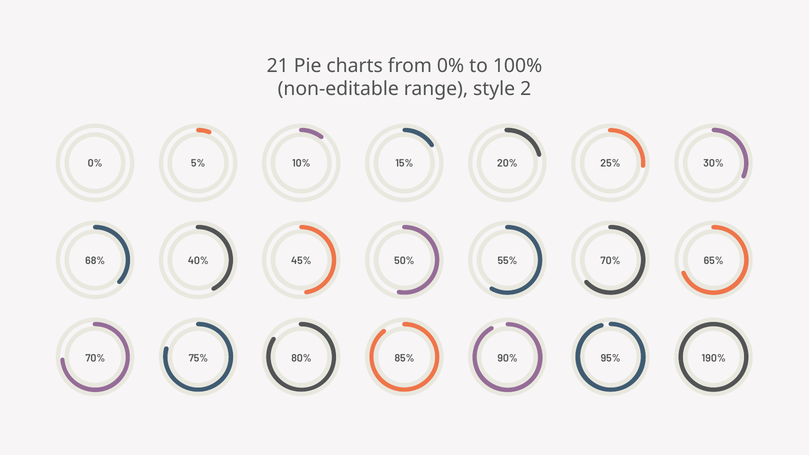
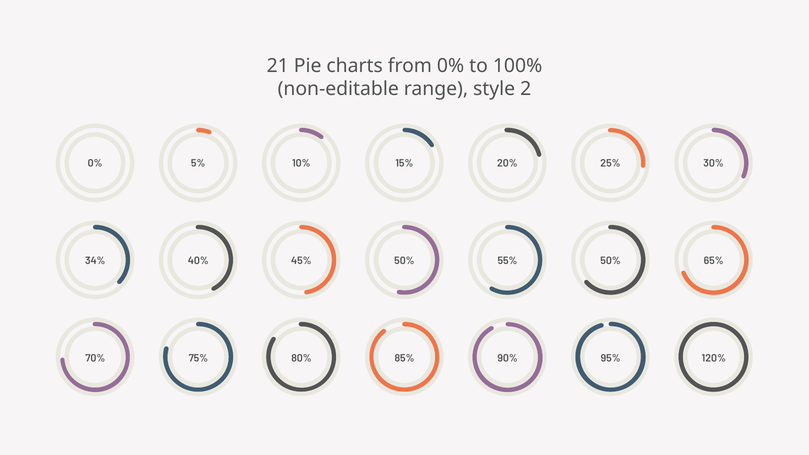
68%: 68% -> 34% (95, 261)
55% 70%: 70% -> 50% (611, 261)
190%: 190% -> 120% (714, 358)
